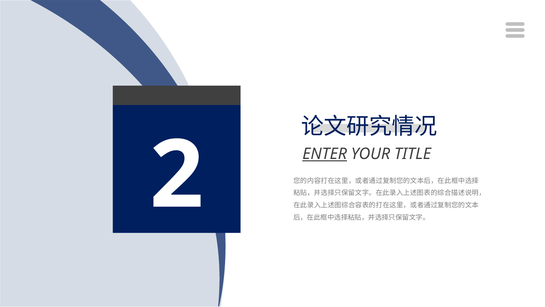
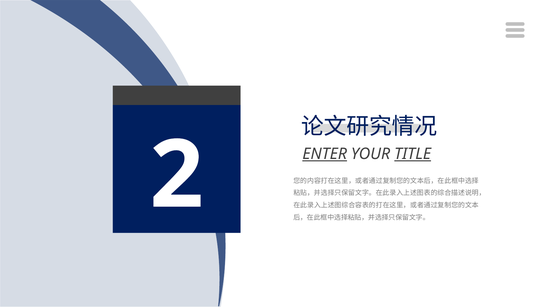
TITLE underline: none -> present (413, 154)
